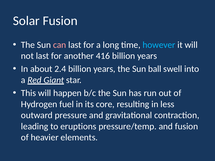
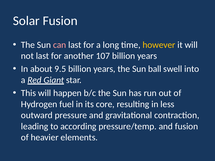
however colour: light blue -> yellow (159, 45)
416: 416 -> 107 (103, 56)
2.4: 2.4 -> 9.5 (60, 69)
eruptions: eruptions -> according (78, 127)
